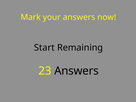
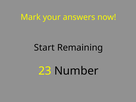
23 Answers: Answers -> Number (76, 71)
